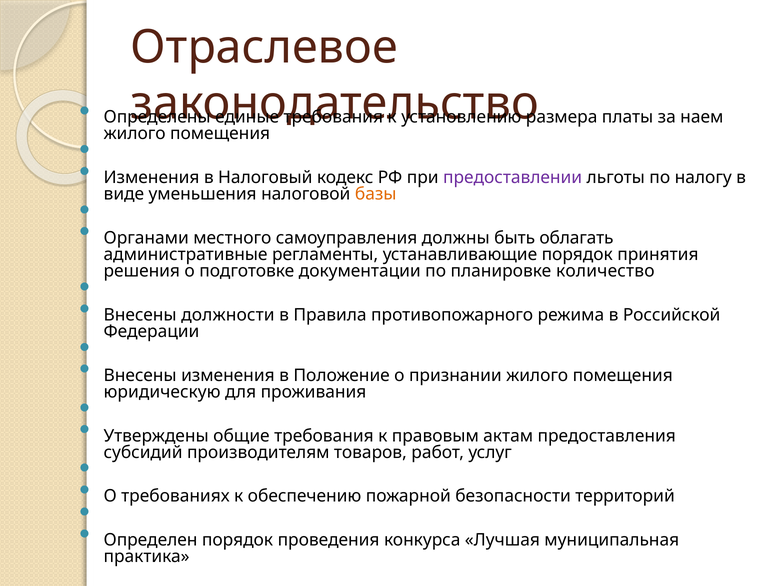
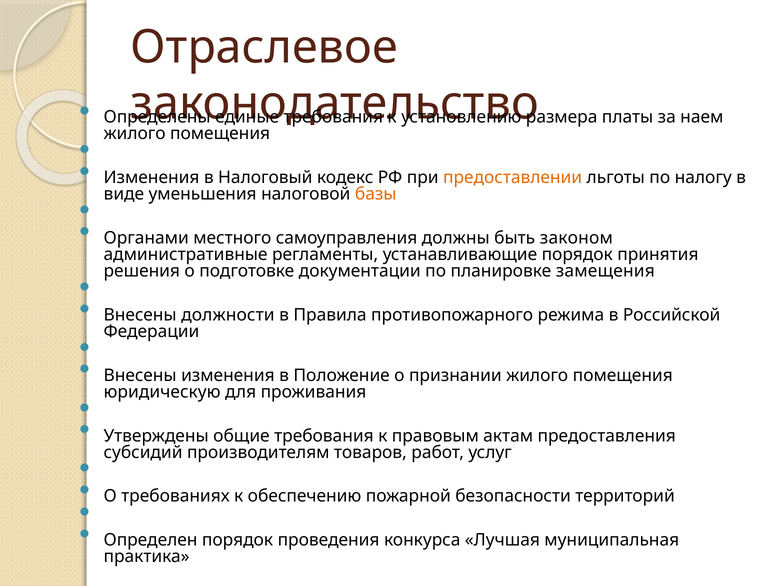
предоставлении colour: purple -> orange (513, 178)
облагать: облагать -> законом (576, 238)
количество: количество -> замещения (605, 271)
